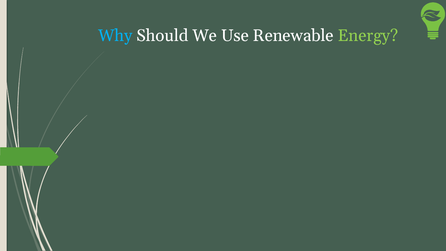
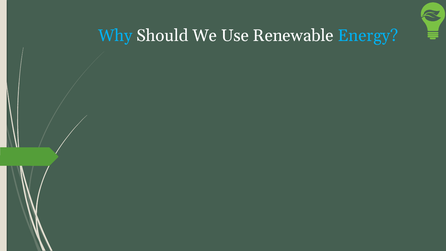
Energy colour: light green -> light blue (368, 36)
